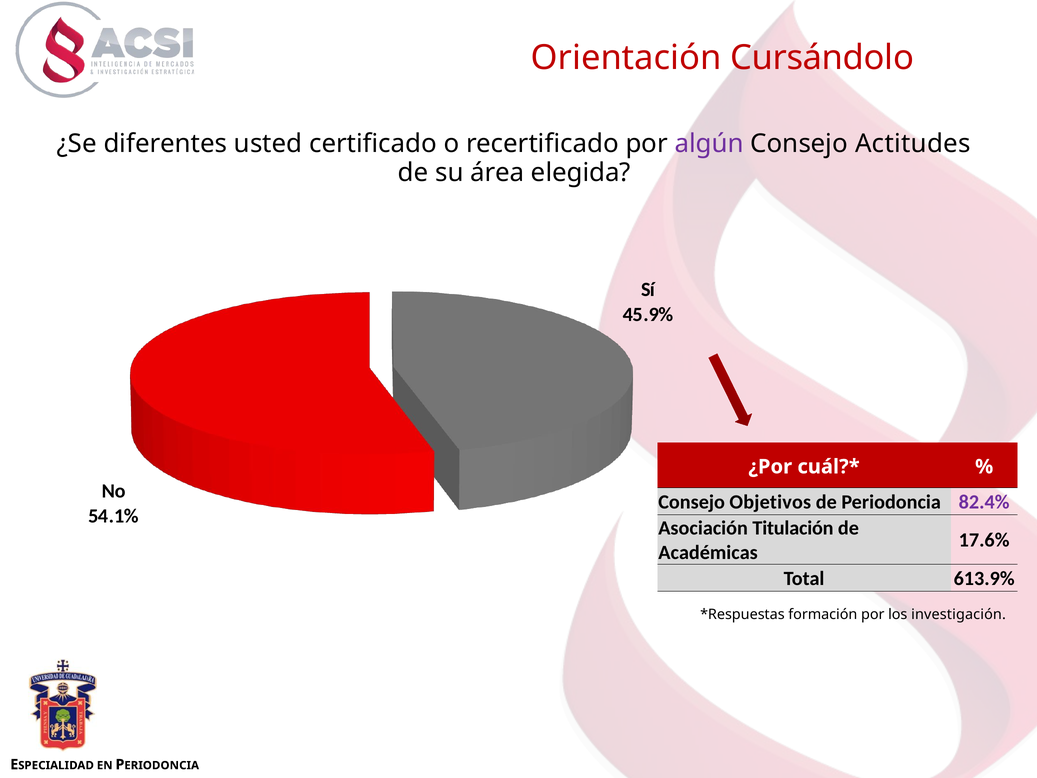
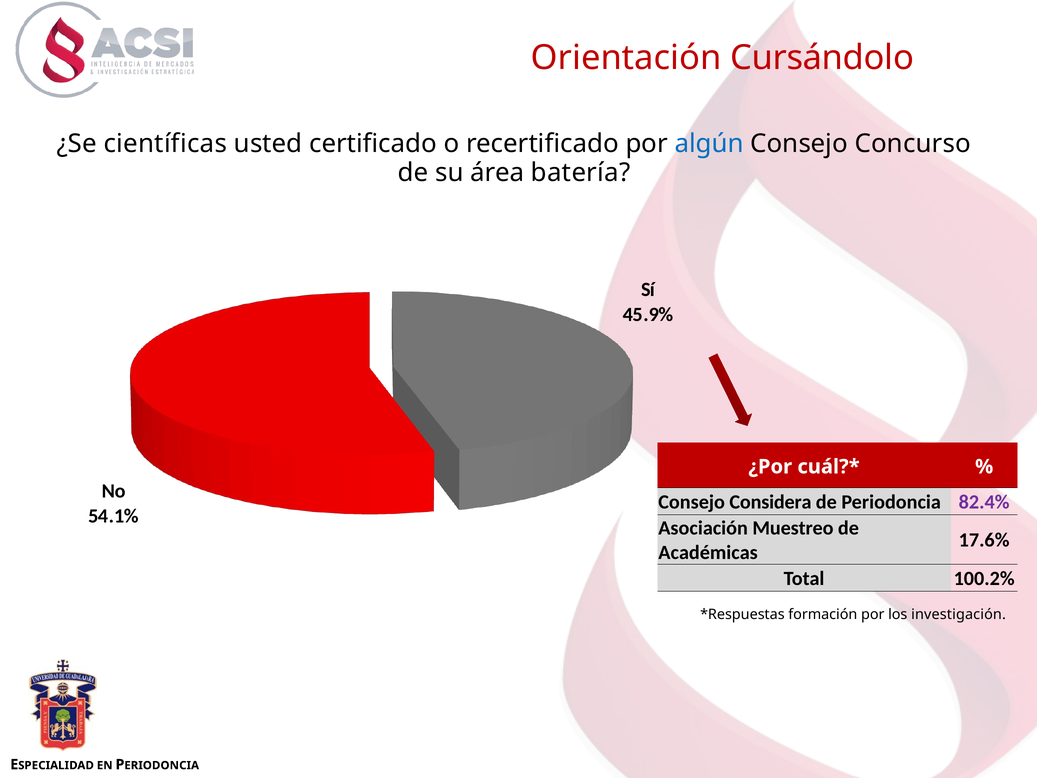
diferentes: diferentes -> científicas (165, 144)
algún colour: purple -> blue (709, 144)
Actitudes: Actitudes -> Concurso (913, 144)
elegida: elegida -> batería (581, 173)
Objetivos: Objetivos -> Considera (770, 502)
Titulación: Titulación -> Muestreo (793, 528)
613.9%: 613.9% -> 100.2% (984, 578)
